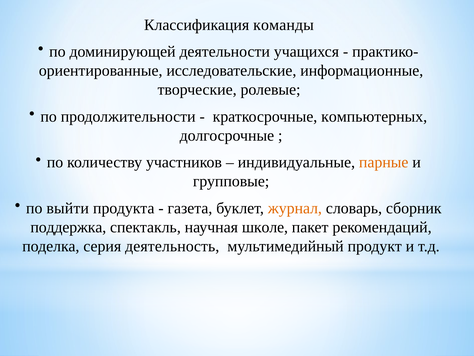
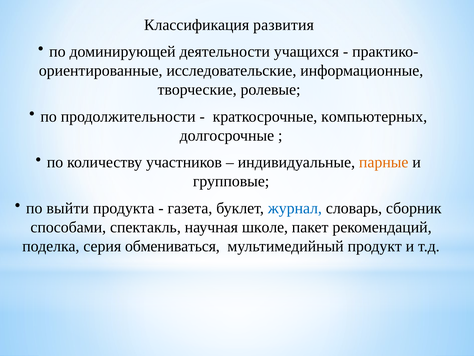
команды: команды -> развития (284, 25)
журнал colour: orange -> blue (295, 208)
поддержка: поддержка -> способами (68, 227)
деятельность: деятельность -> обмениваться (172, 246)
